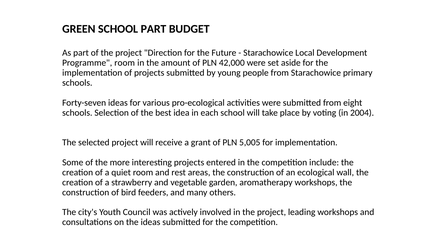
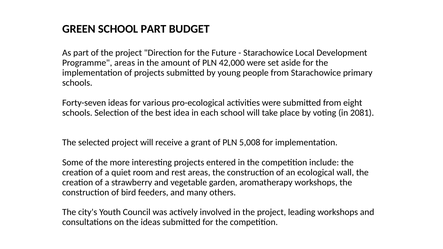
Programme room: room -> areas (125, 63)
2004: 2004 -> 2081 (362, 113)
5,005: 5,005 -> 5,008 (250, 143)
